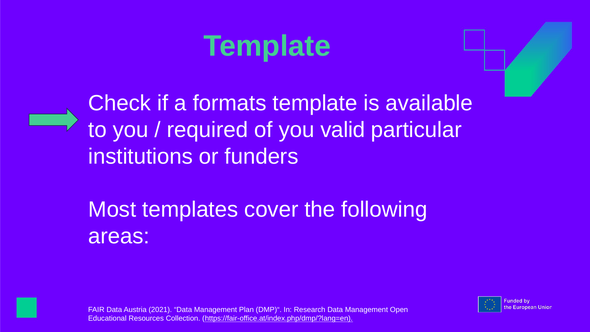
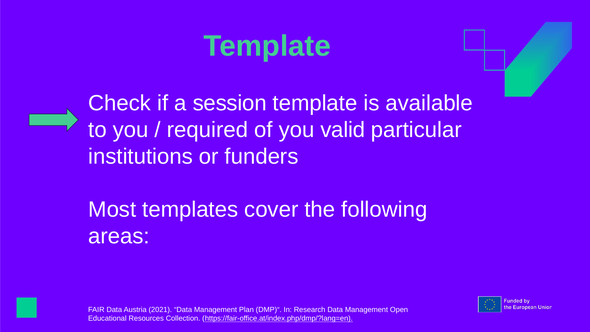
formats: formats -> session (230, 103)
